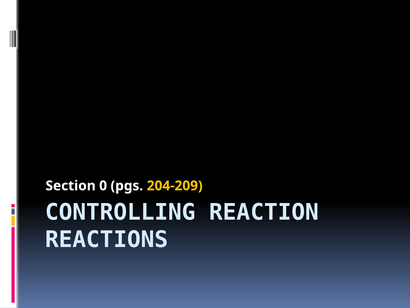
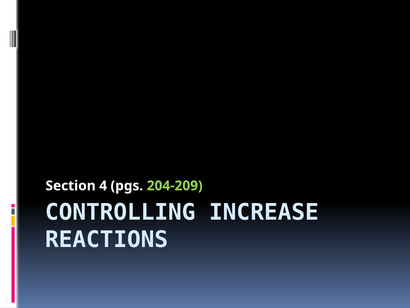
0: 0 -> 4 (103, 185)
204-209 colour: yellow -> light green (175, 185)
REACTION: REACTION -> INCREASE (264, 212)
